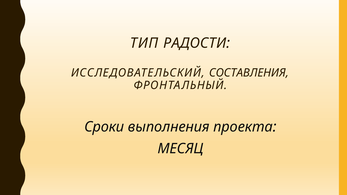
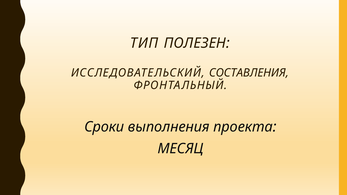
РАДОСТИ: РАДОСТИ -> ПОЛЕЗЕН (197, 43)
